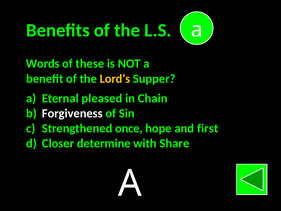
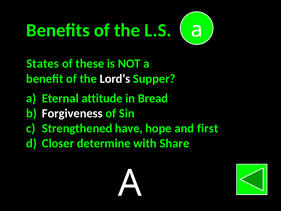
Words: Words -> States (43, 64)
Lord’s colour: yellow -> white (115, 79)
pleased: pleased -> attitude (102, 98)
Chain: Chain -> Bread (153, 98)
once: once -> have (129, 128)
